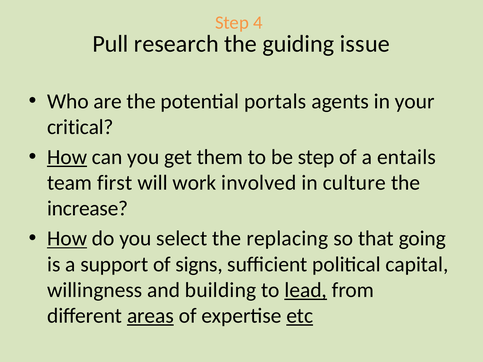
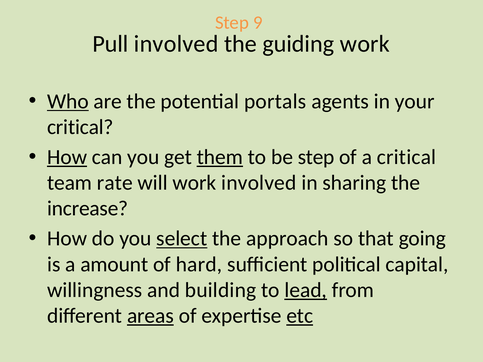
4: 4 -> 9 (258, 23)
Pull research: research -> involved (176, 44)
guiding issue: issue -> work (365, 44)
Who underline: none -> present (68, 101)
them underline: none -> present (220, 157)
a entails: entails -> critical (407, 157)
first: first -> rate (115, 183)
culture: culture -> sharing (354, 183)
How underline: present -> none (67, 239)
select underline: none -> present (182, 239)
replacing: replacing -> approach (287, 239)
support: support -> amount (114, 265)
signs: signs -> hard (199, 265)
